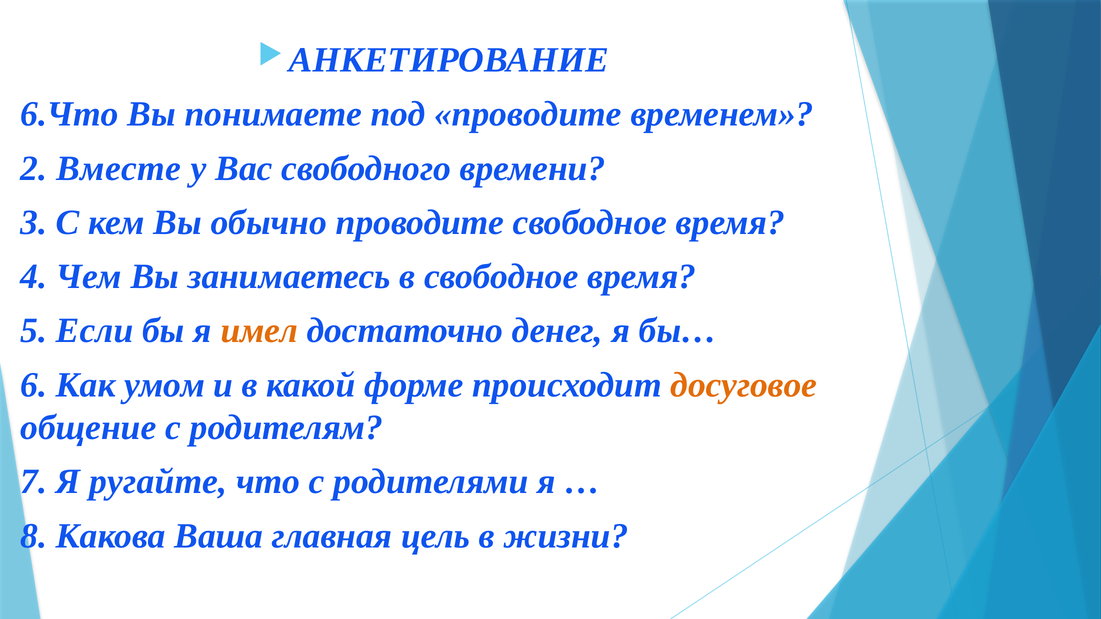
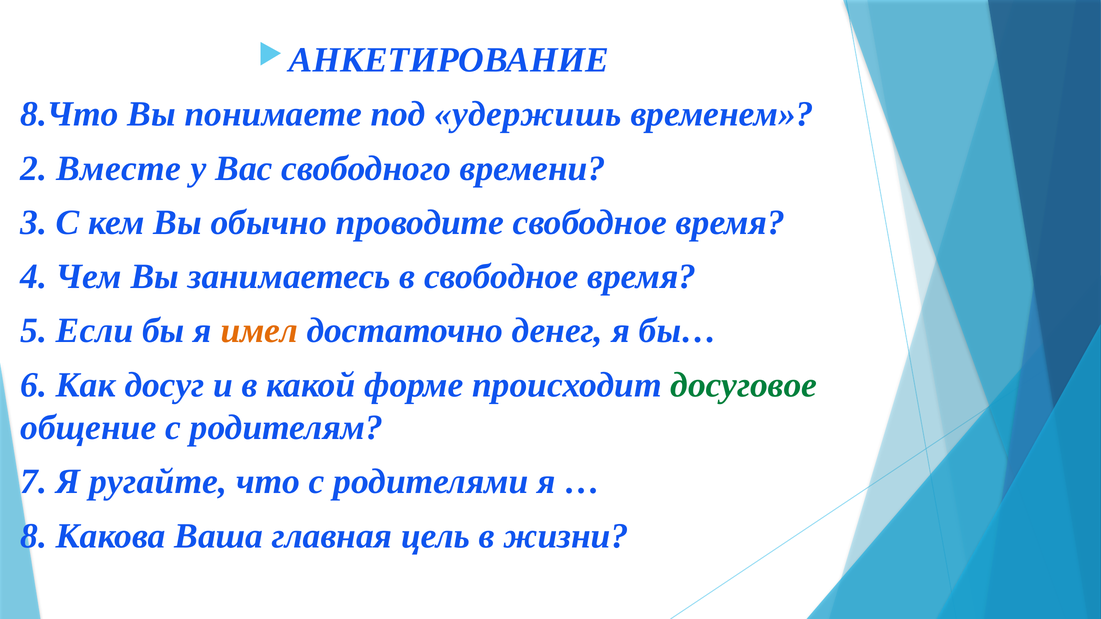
6.Что: 6.Что -> 8.Что (70, 114)
под проводите: проводите -> удержишь (528, 114)
умом: умом -> досуг (164, 385)
досуговое colour: orange -> green (744, 385)
